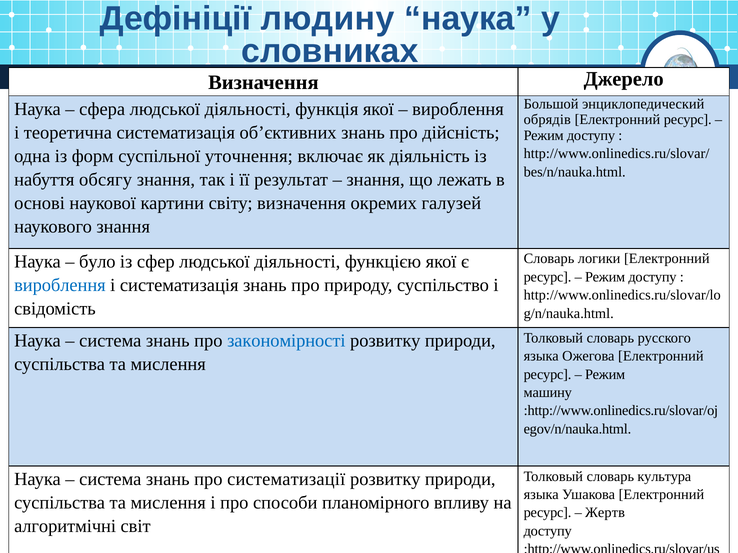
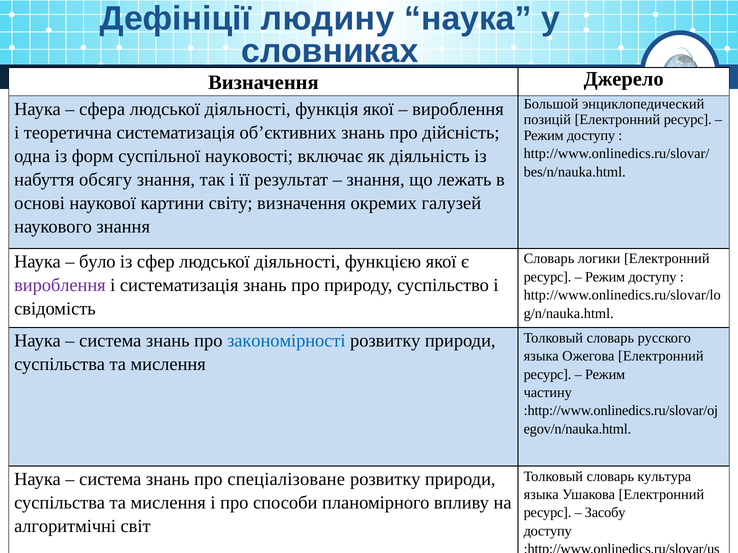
обрядів: обрядів -> позицій (547, 120)
уточнення: уточнення -> науковості (249, 156)
вироблення colour: blue -> purple (60, 286)
машину: машину -> частину (548, 393)
систематизації: систематизації -> спеціалізоване (286, 480)
Жертв: Жертв -> Засобу (605, 513)
